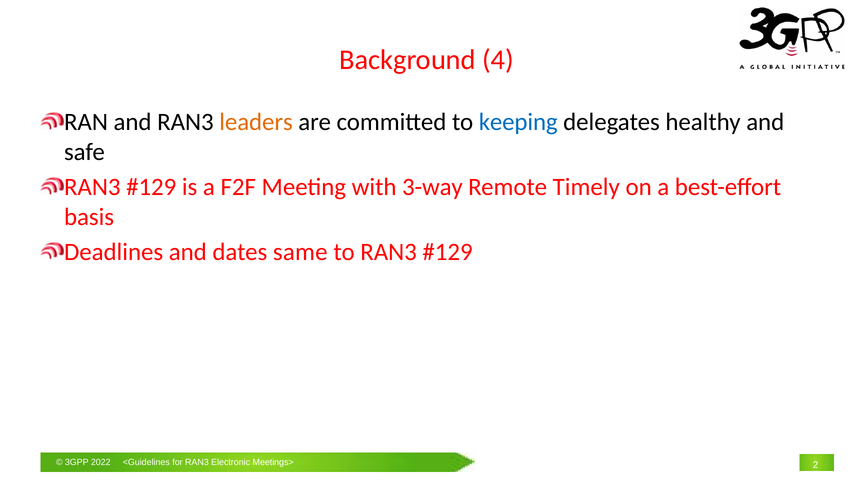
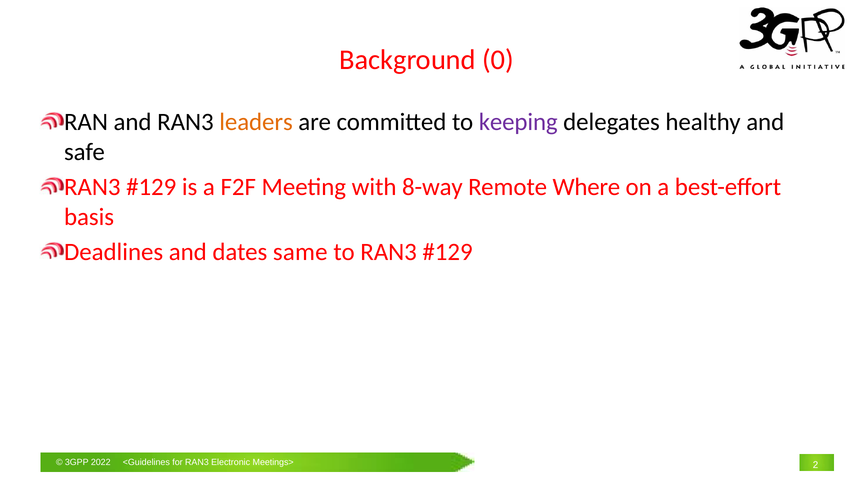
4: 4 -> 0 (498, 60)
keeping colour: blue -> purple (518, 122)
3-way: 3-way -> 8-way (432, 187)
Timely: Timely -> Where (586, 187)
